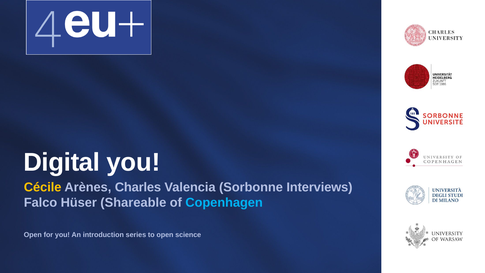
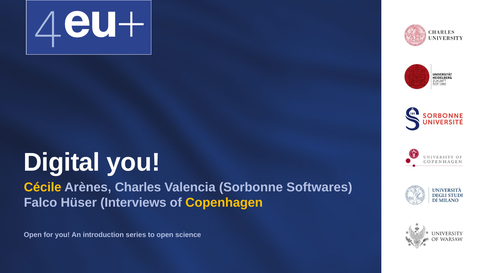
Interviews: Interviews -> Softwares (319, 187)
Shareable: Shareable -> Interviews (133, 203)
Copenhagen colour: light blue -> yellow (224, 203)
